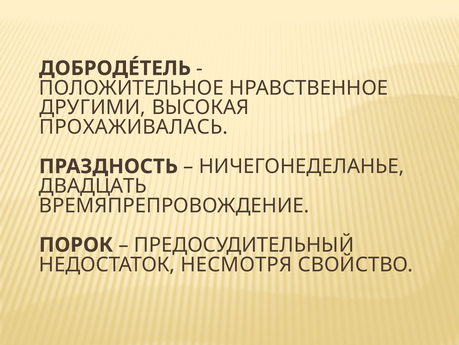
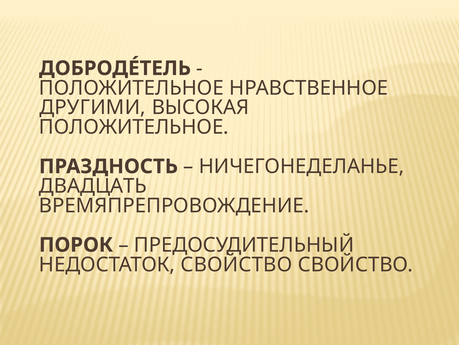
ПРОХАЖИВАЛАСЬ: ПРОХАЖИВАЛАСЬ -> ПОЛОЖИТЕЛЬНОЕ (134, 127)
НЕДОСТАТОК НЕСМОТРЯ: НЕСМОТРЯ -> СВОЙСТВО (236, 264)
